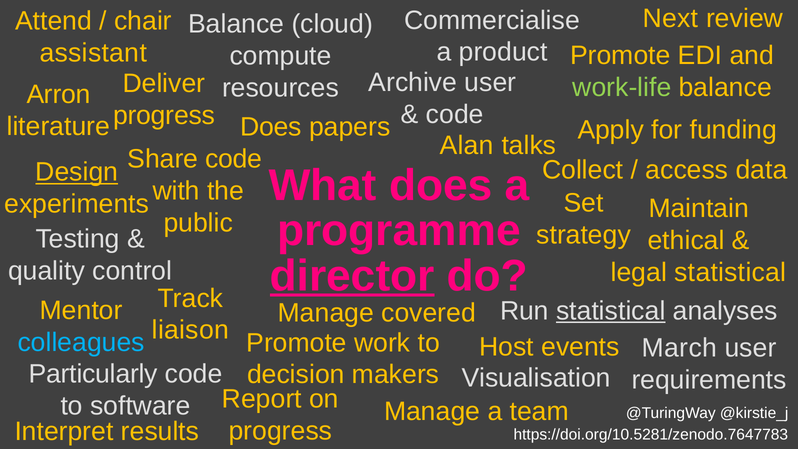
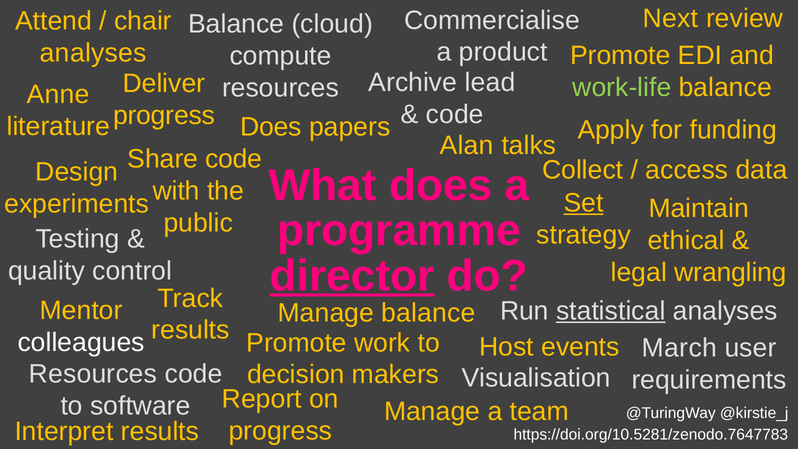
assistant: assistant -> analyses (93, 53)
Archive user: user -> lead (490, 83)
Arron: Arron -> Anne (58, 94)
Design underline: present -> none (77, 172)
Set underline: none -> present (584, 203)
legal statistical: statistical -> wrangling (731, 272)
Manage covered: covered -> balance (429, 313)
liaison: liaison -> results (191, 330)
colleagues colour: light blue -> white (81, 343)
Particularly: Particularly -> Resources (93, 374)
